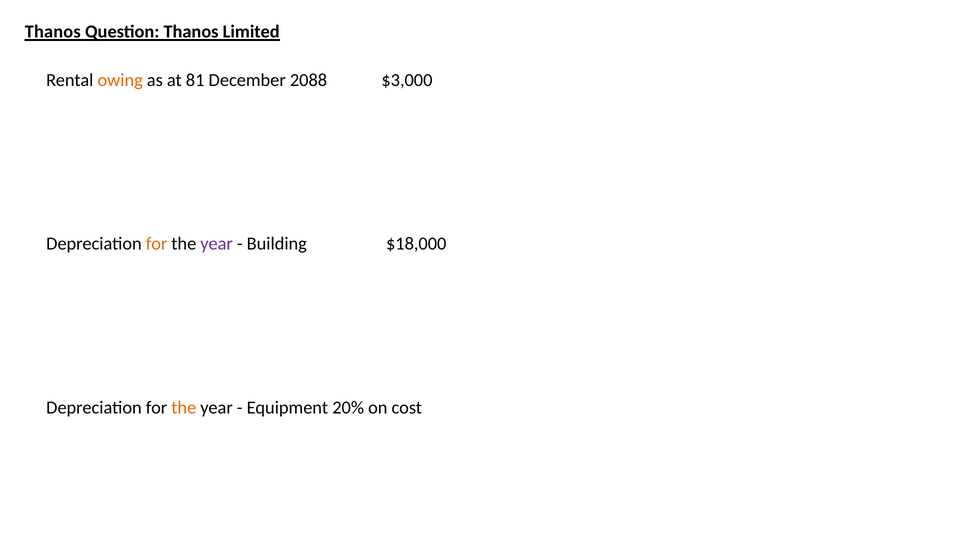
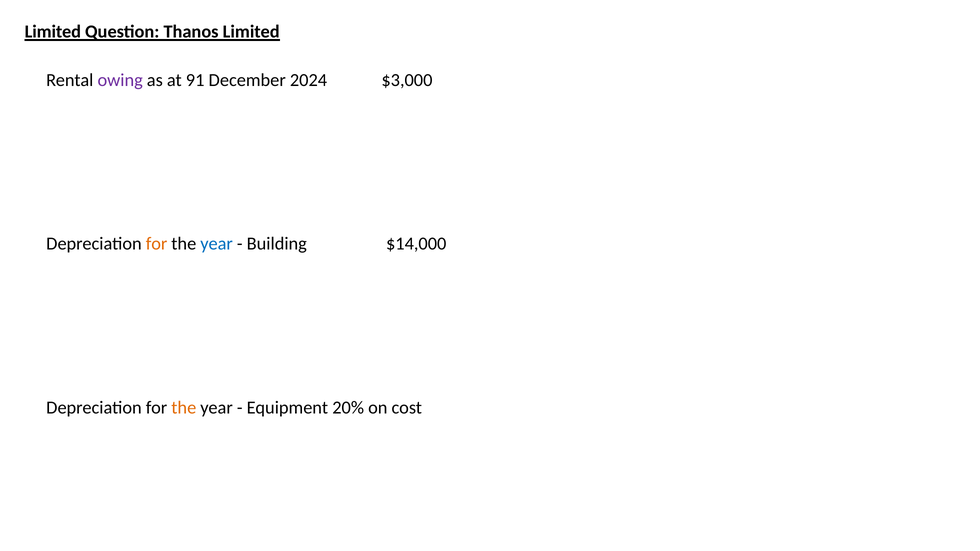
Thanos: Thanos -> Limited (53, 32)
owing colour: orange -> purple (120, 80)
81: 81 -> 91 (195, 80)
2088: 2088 -> 2024 (309, 80)
year colour: purple -> blue (217, 244)
$18,000: $18,000 -> $14,000 (416, 244)
